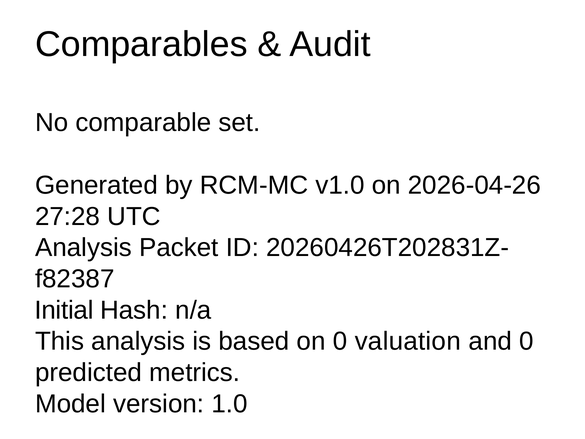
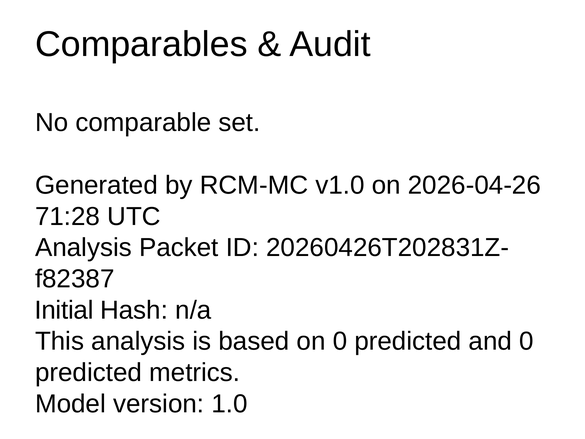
27:28: 27:28 -> 71:28 (68, 216)
on 0 valuation: valuation -> predicted (408, 341)
